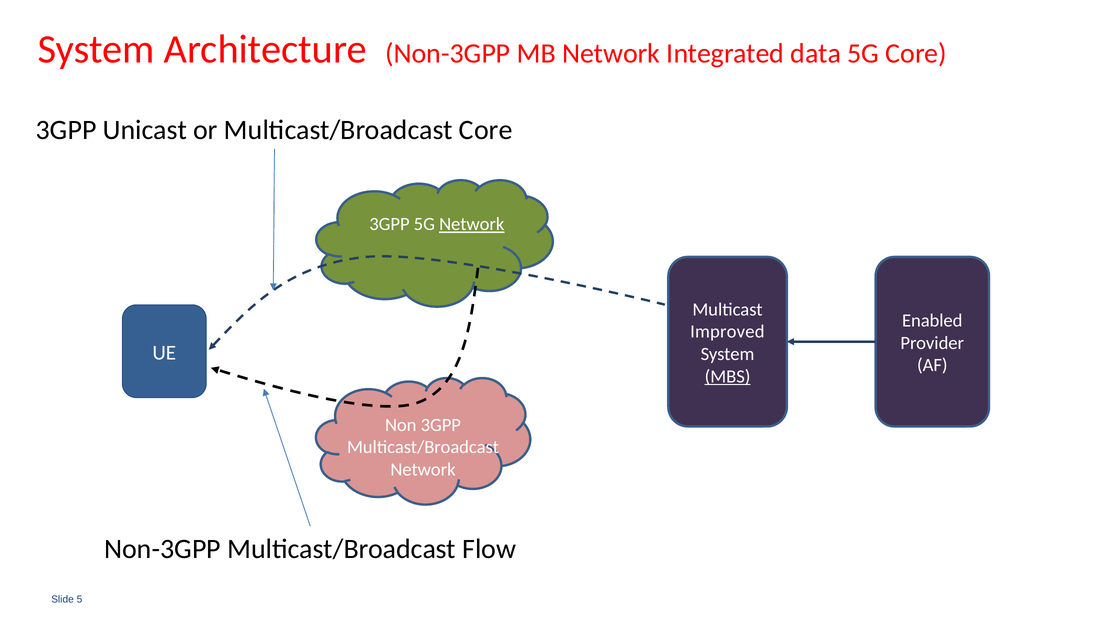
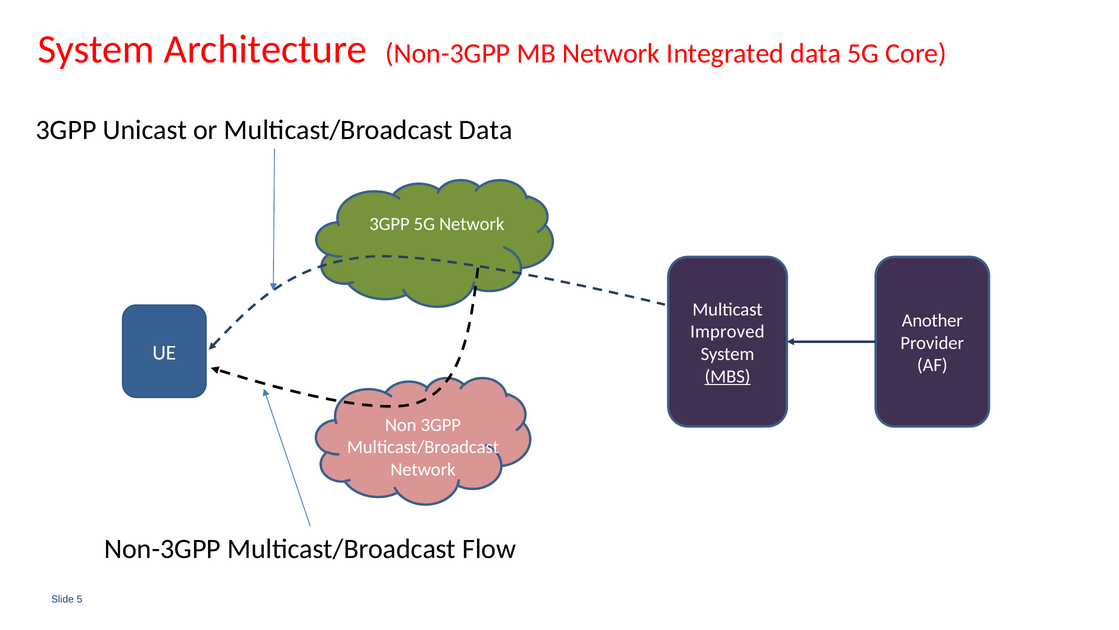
Multicast/Broadcast Core: Core -> Data (486, 130)
Network underline: present -> none (472, 224)
Enabled: Enabled -> Another (932, 320)
